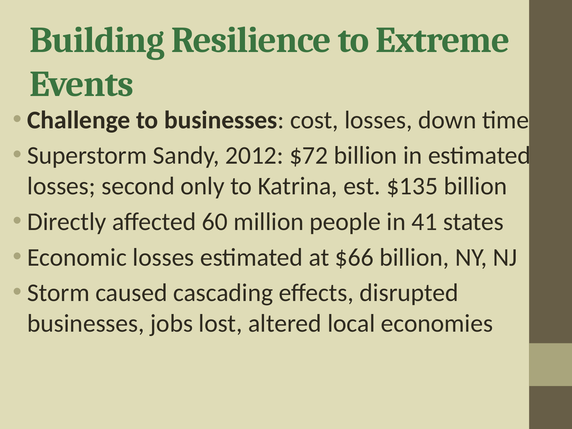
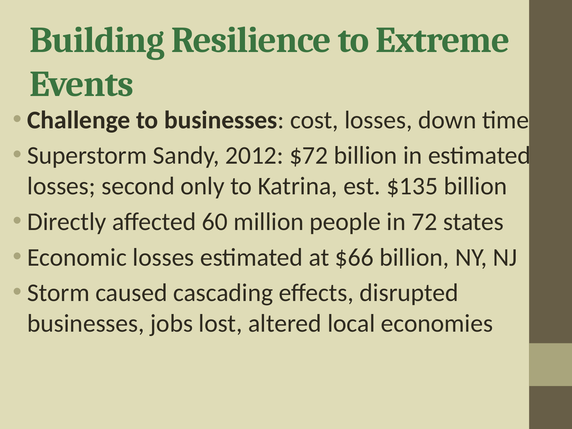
41: 41 -> 72 (424, 222)
